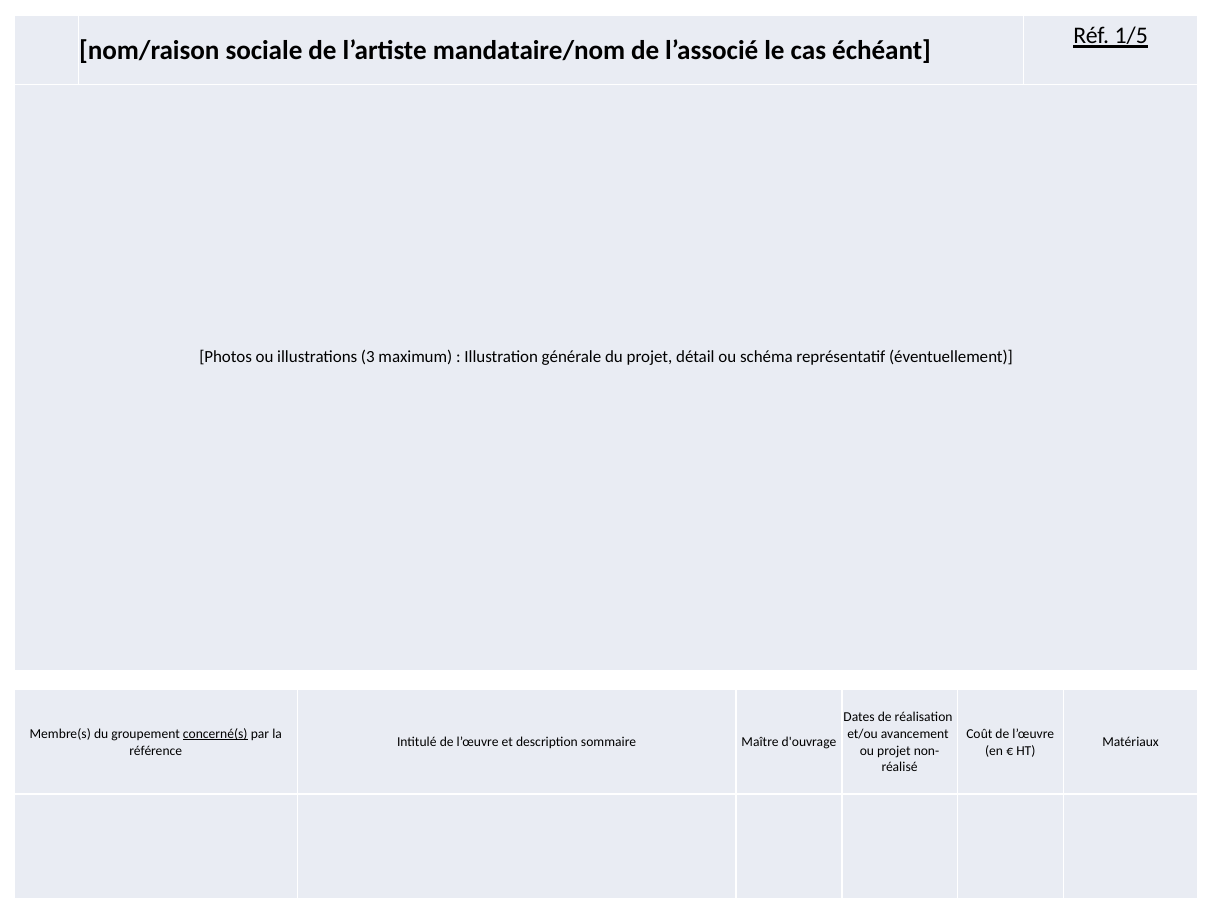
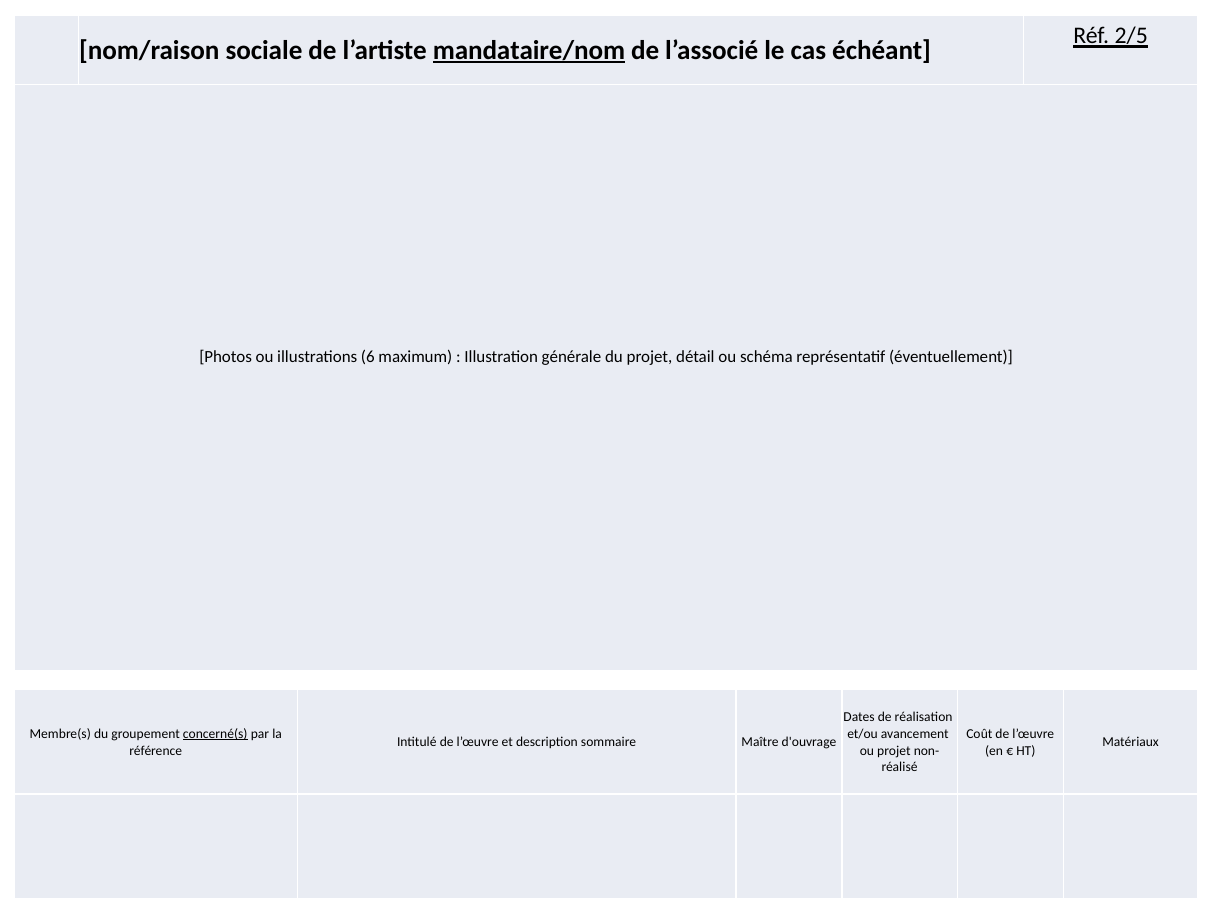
1/5: 1/5 -> 2/5 (1131, 36)
mandataire/nom underline: none -> present (529, 51)
3: 3 -> 6 (368, 357)
